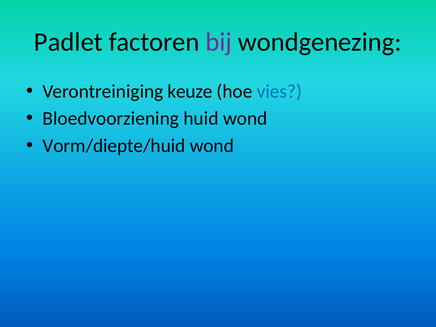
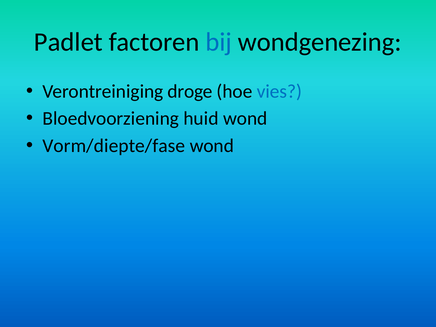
bij colour: purple -> blue (219, 42)
keuze: keuze -> droge (190, 91)
Vorm/diepte/huid: Vorm/diepte/huid -> Vorm/diepte/fase (114, 146)
